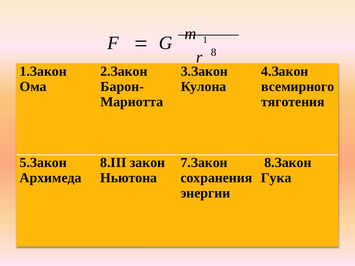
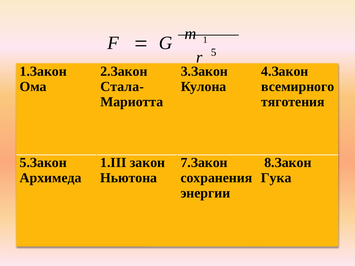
8: 8 -> 5 (214, 52)
Барон-: Барон- -> Стала- (122, 87)
8.III: 8.III -> 1.III (113, 163)
